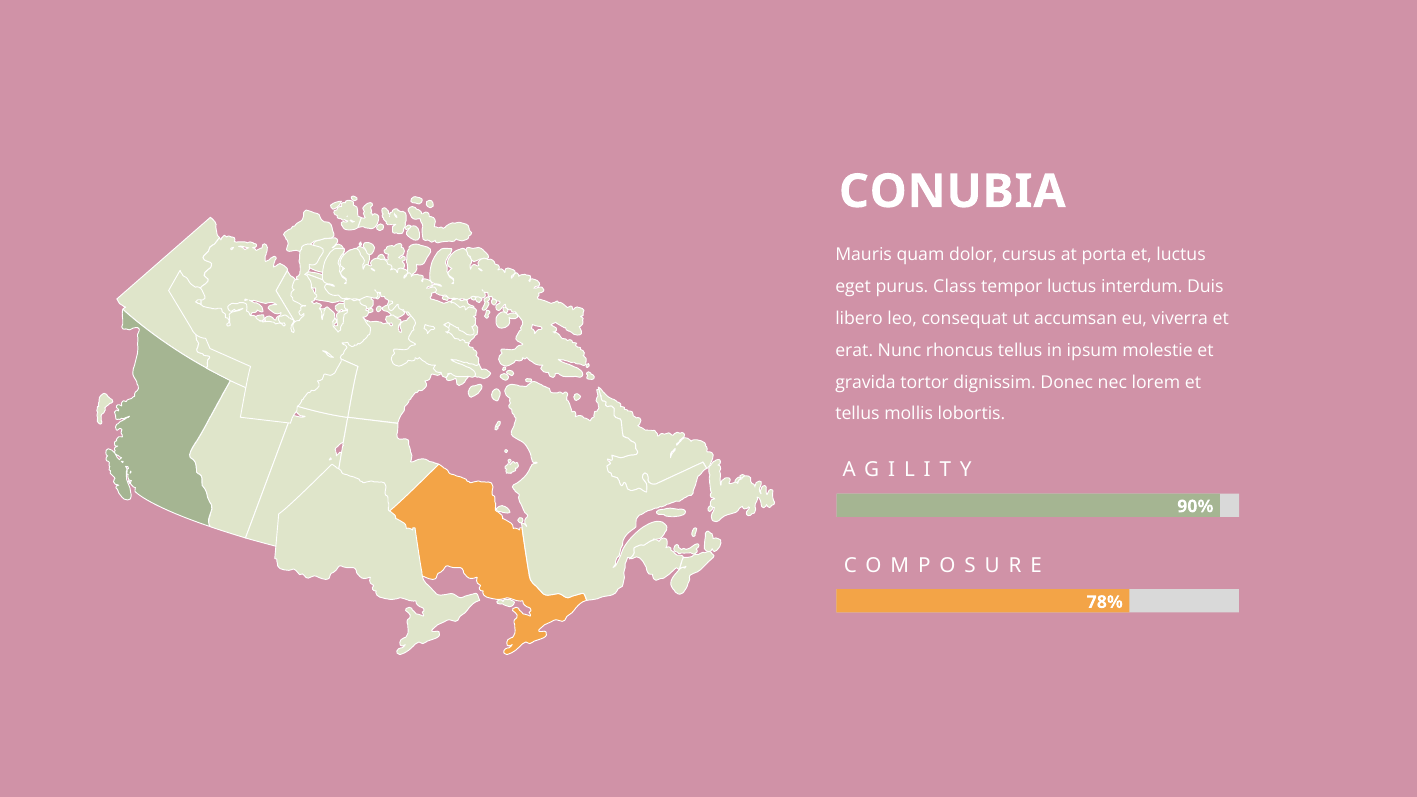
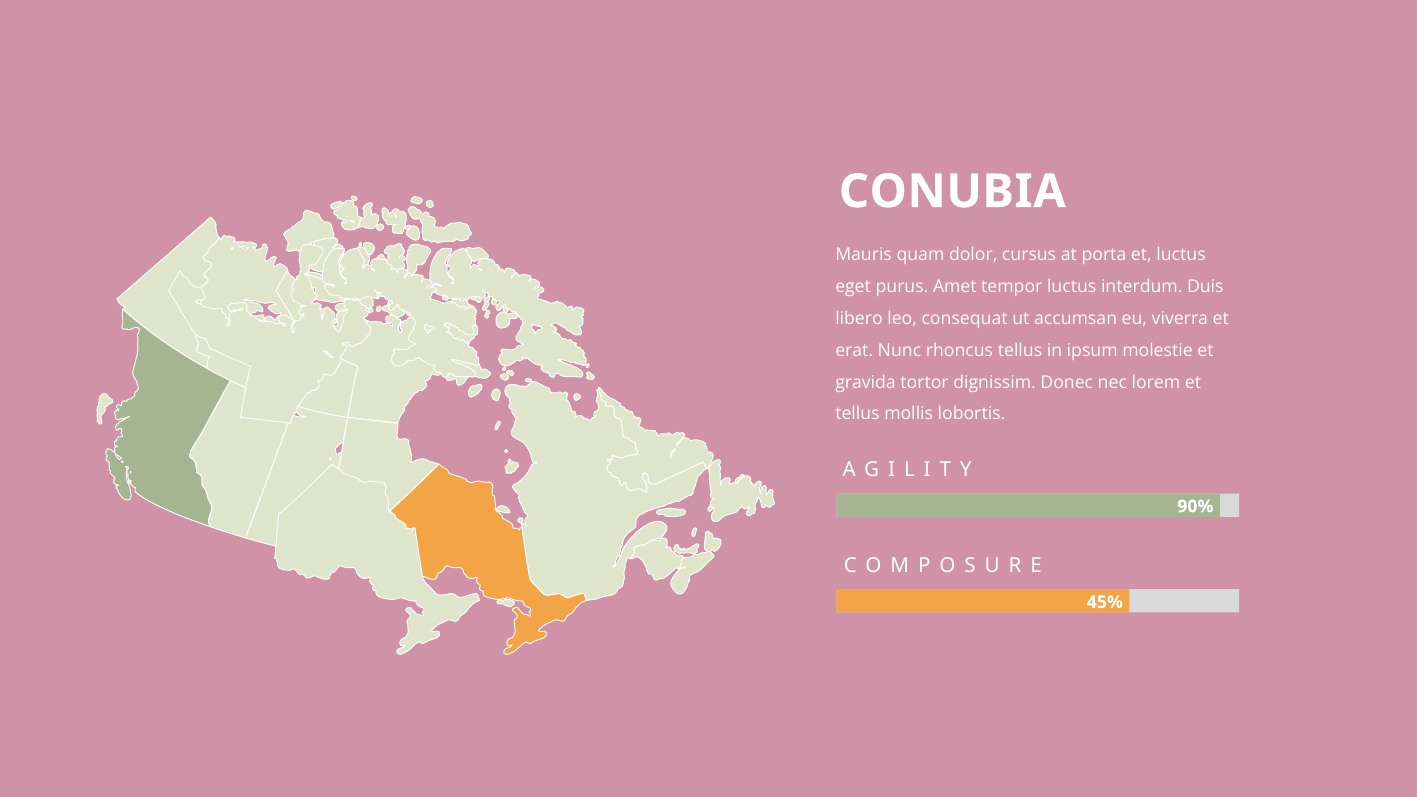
Class: Class -> Amet (955, 287)
78%: 78% -> 45% (1105, 602)
